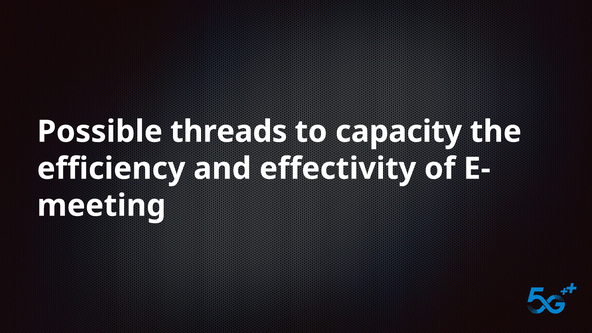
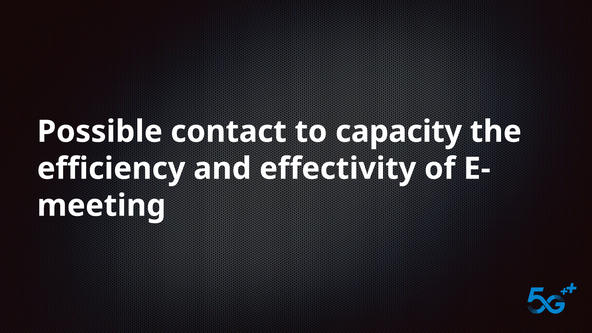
threads: threads -> contact (229, 132)
